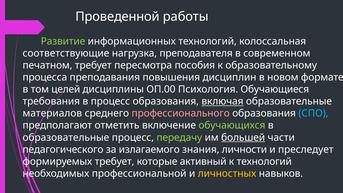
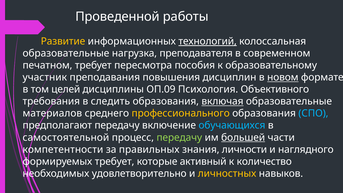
Развитие colour: light green -> yellow (63, 41)
технологий underline: none -> present (208, 41)
соответствующие: соответствующие -> образовательные (66, 53)
процесса: процесса -> участник (45, 77)
новом underline: none -> present (283, 77)
ОП.00: ОП.00 -> ОП.09 (161, 89)
Обучающиеся: Обучающиеся -> Объективного (275, 89)
в процесс: процесс -> следить (110, 101)
профессионального colour: pink -> yellow (181, 113)
предполагают отметить: отметить -> передачу (117, 125)
обучающихся colour: light green -> light blue (232, 125)
образовательные: образовательные -> самостоятельной (66, 137)
педагогического: педагогического -> компетентности (63, 149)
излагаемого: излагаемого -> правильных (149, 149)
преследует: преследует -> наглядного (306, 149)
к технологий: технологий -> количество (264, 161)
профессиональной: профессиональной -> удовлетворительно (139, 173)
